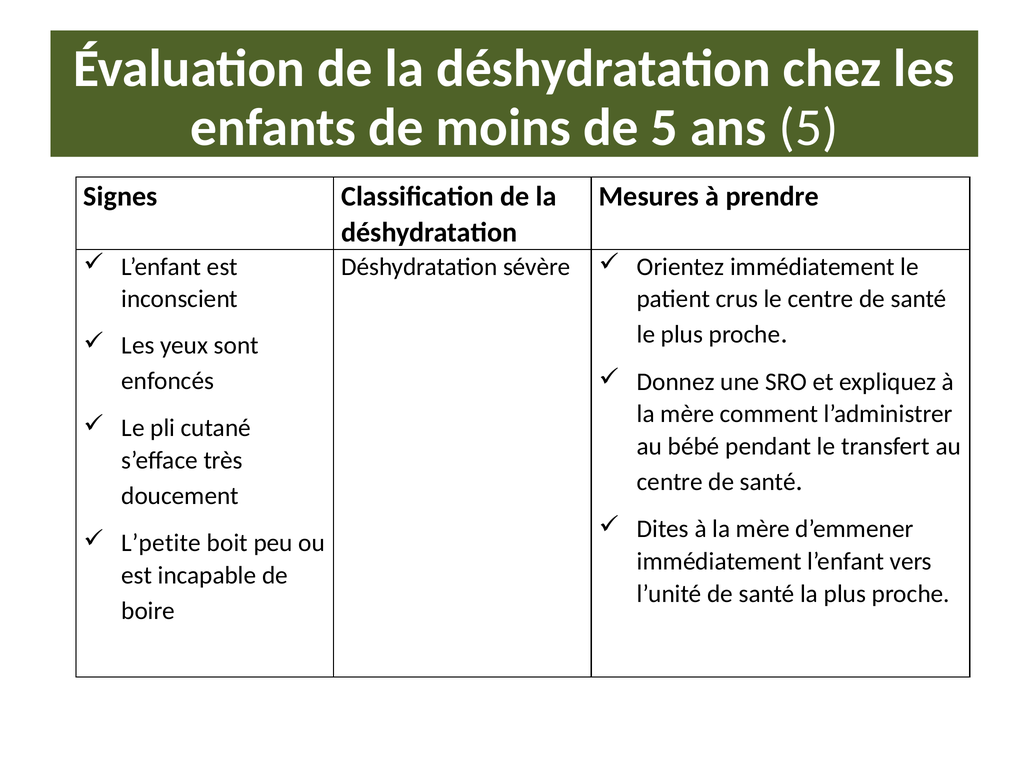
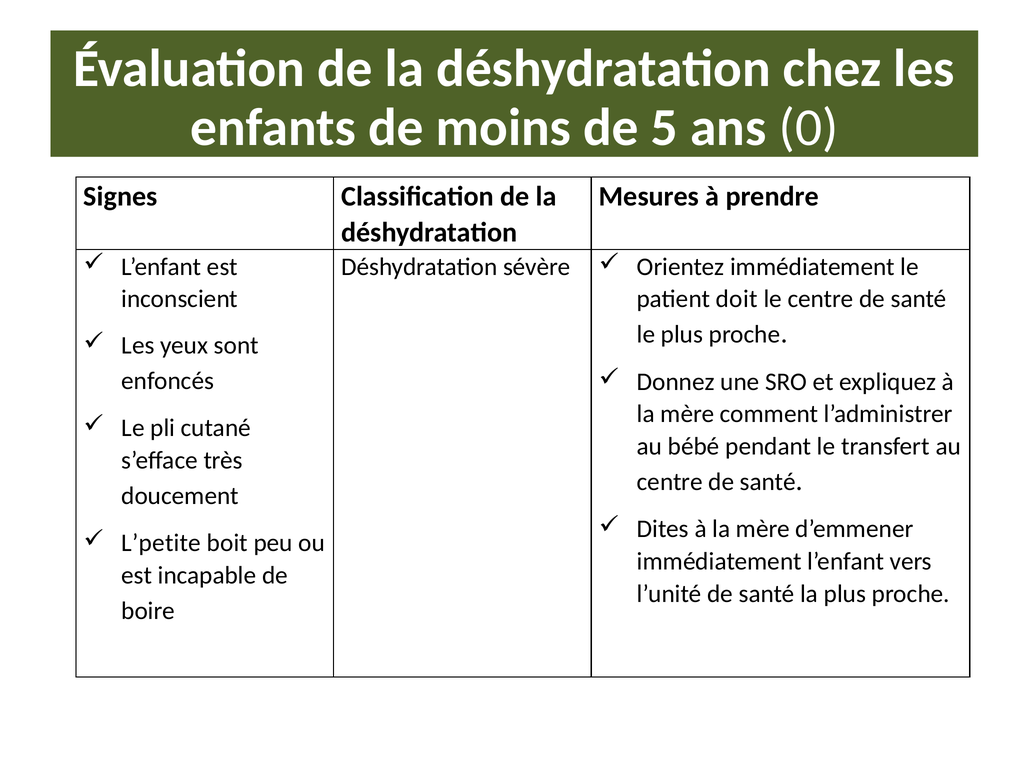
ans 5: 5 -> 0 (809, 127)
crus: crus -> doit (737, 299)
